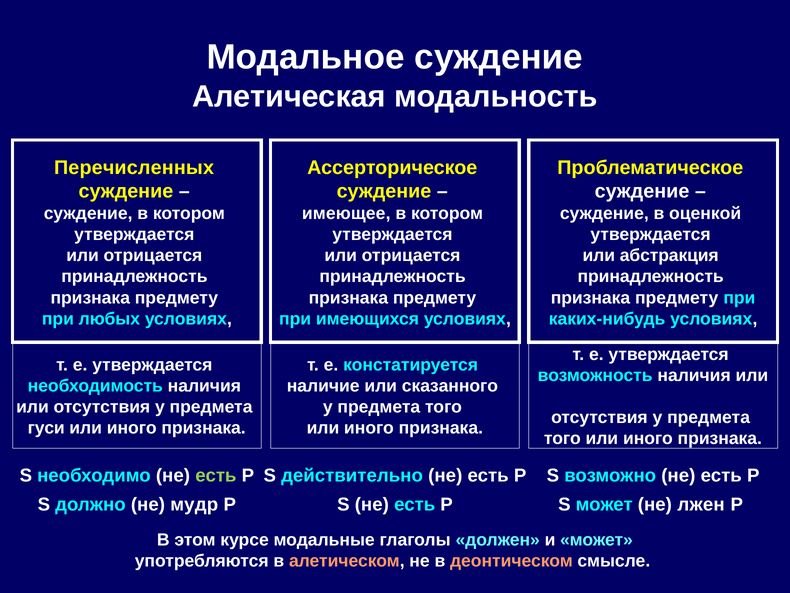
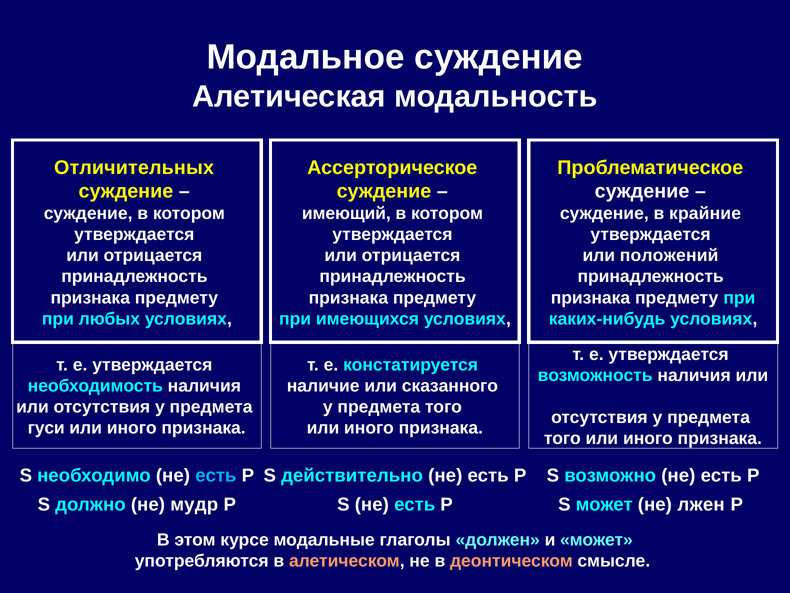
Перечисленных: Перечисленных -> Отличительных (134, 167)
имеющее: имеющее -> имеющий (346, 213)
оценкой: оценкой -> крайние (705, 213)
абстракция: абстракция -> положений (669, 255)
есть colour: light green -> light blue (216, 475)
